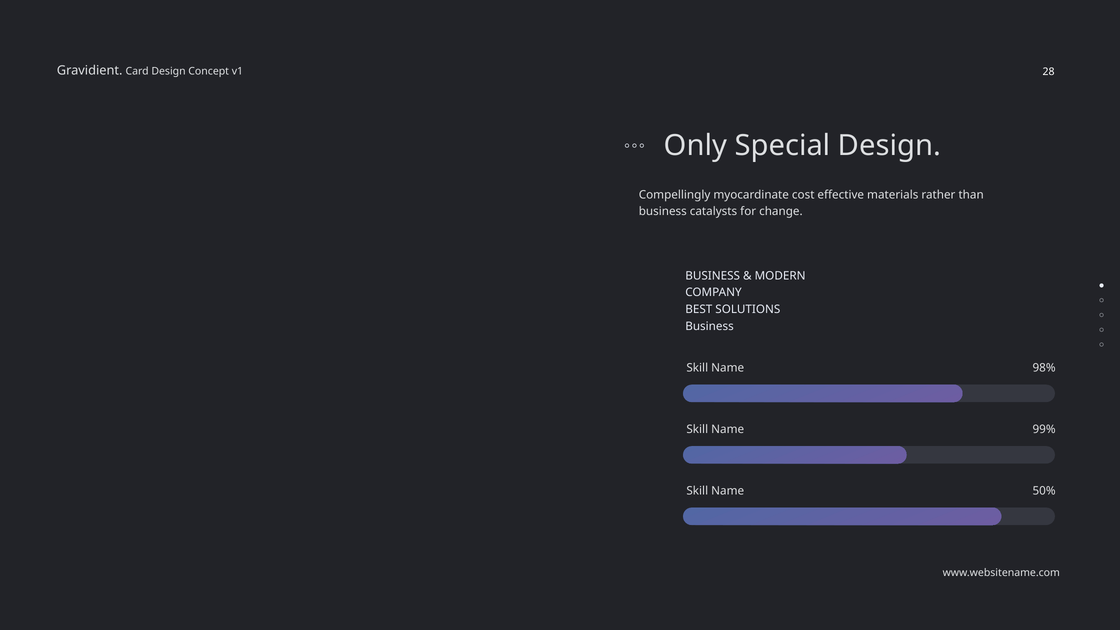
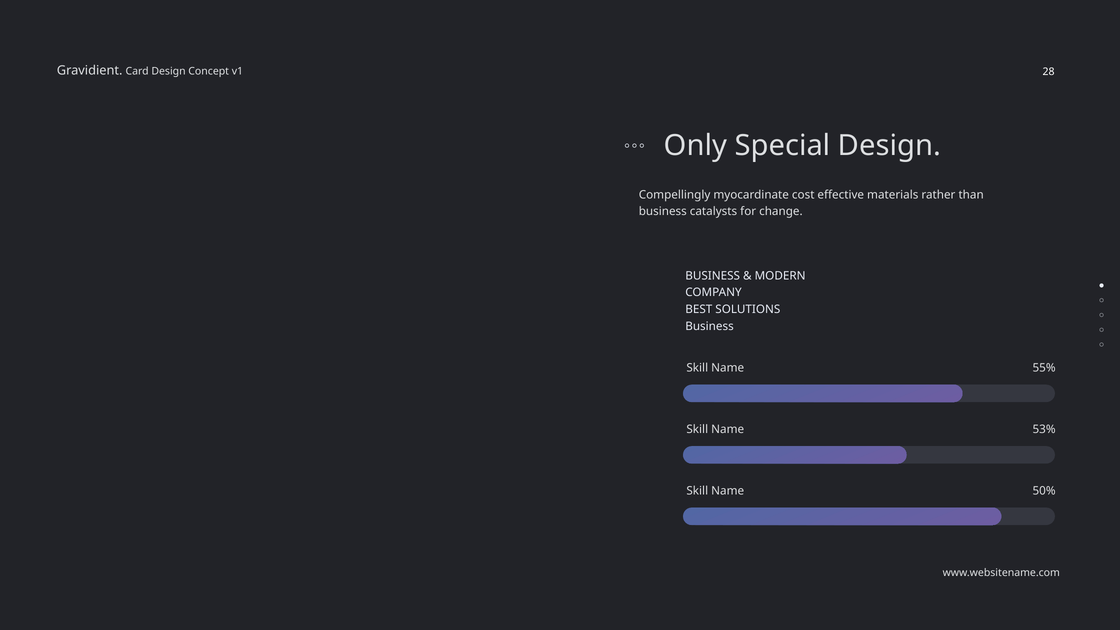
98%: 98% -> 55% (1044, 368)
99%: 99% -> 53% (1044, 429)
